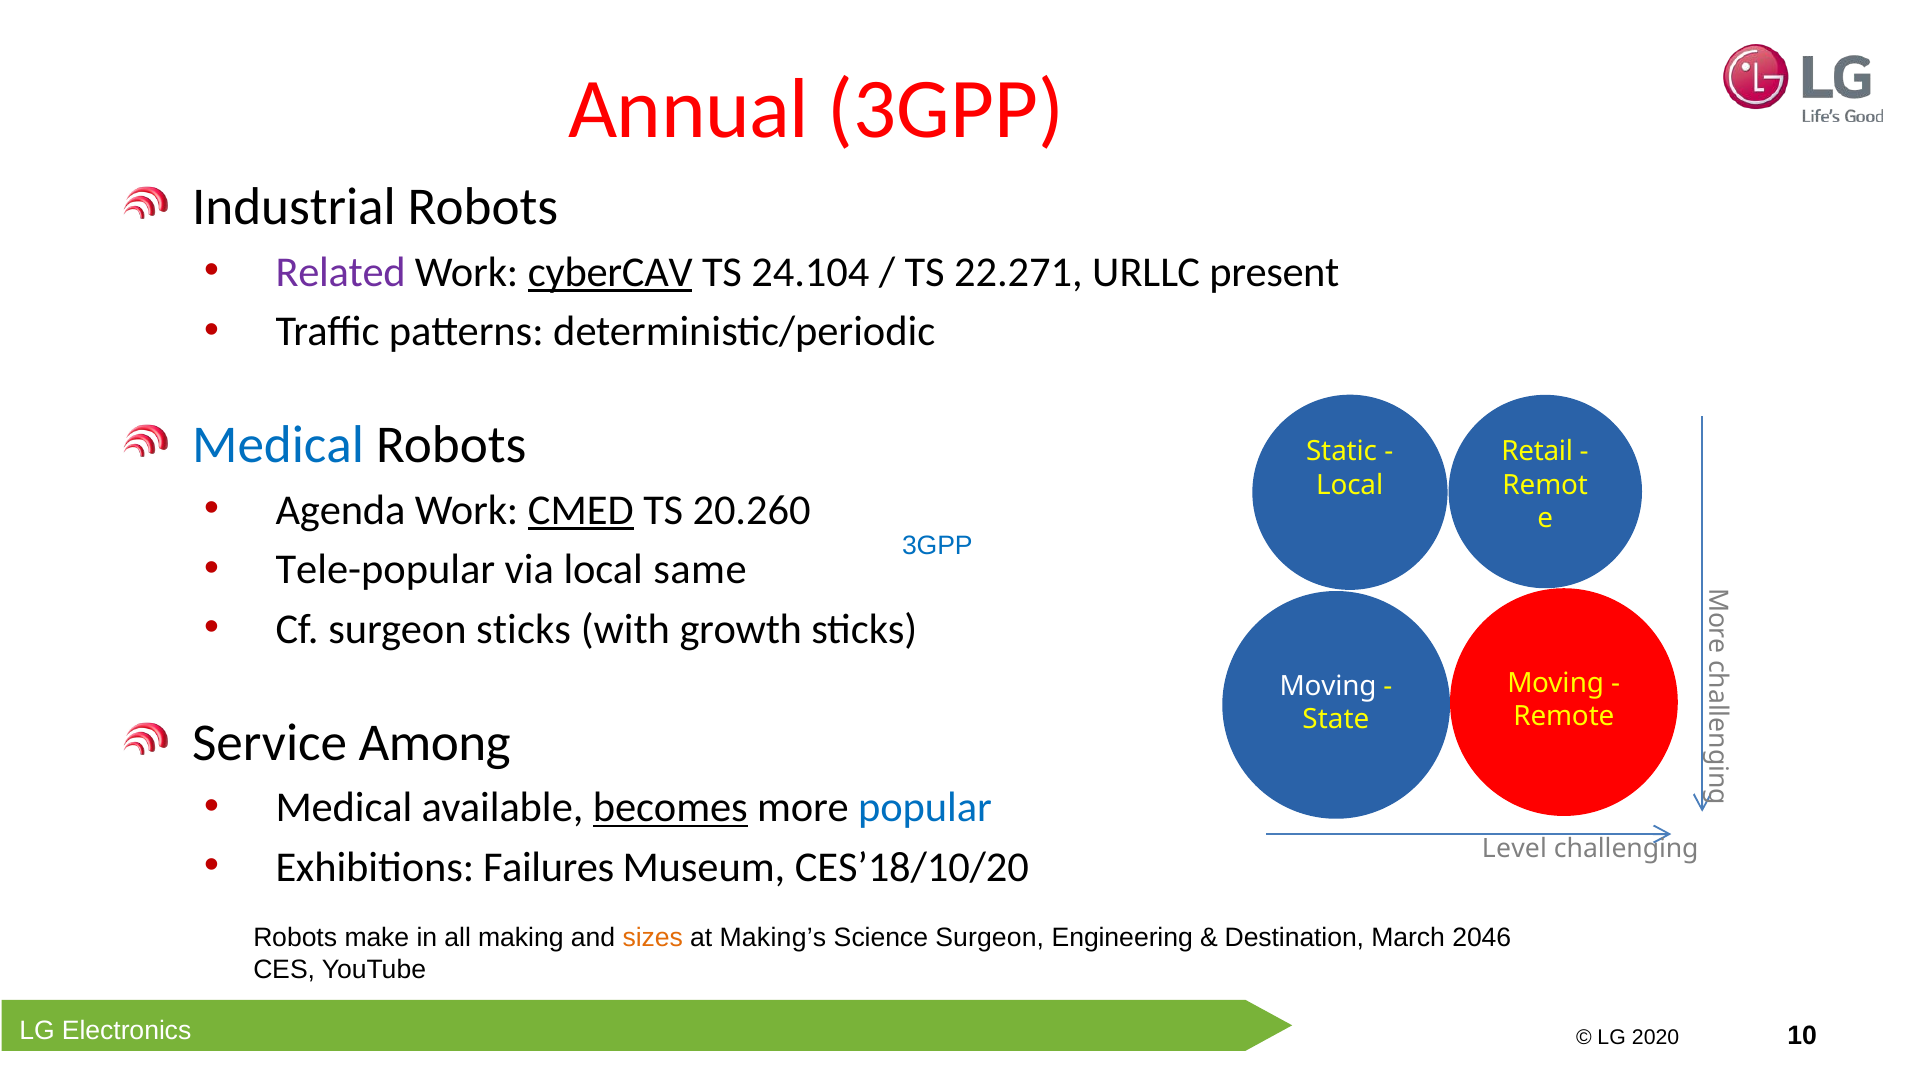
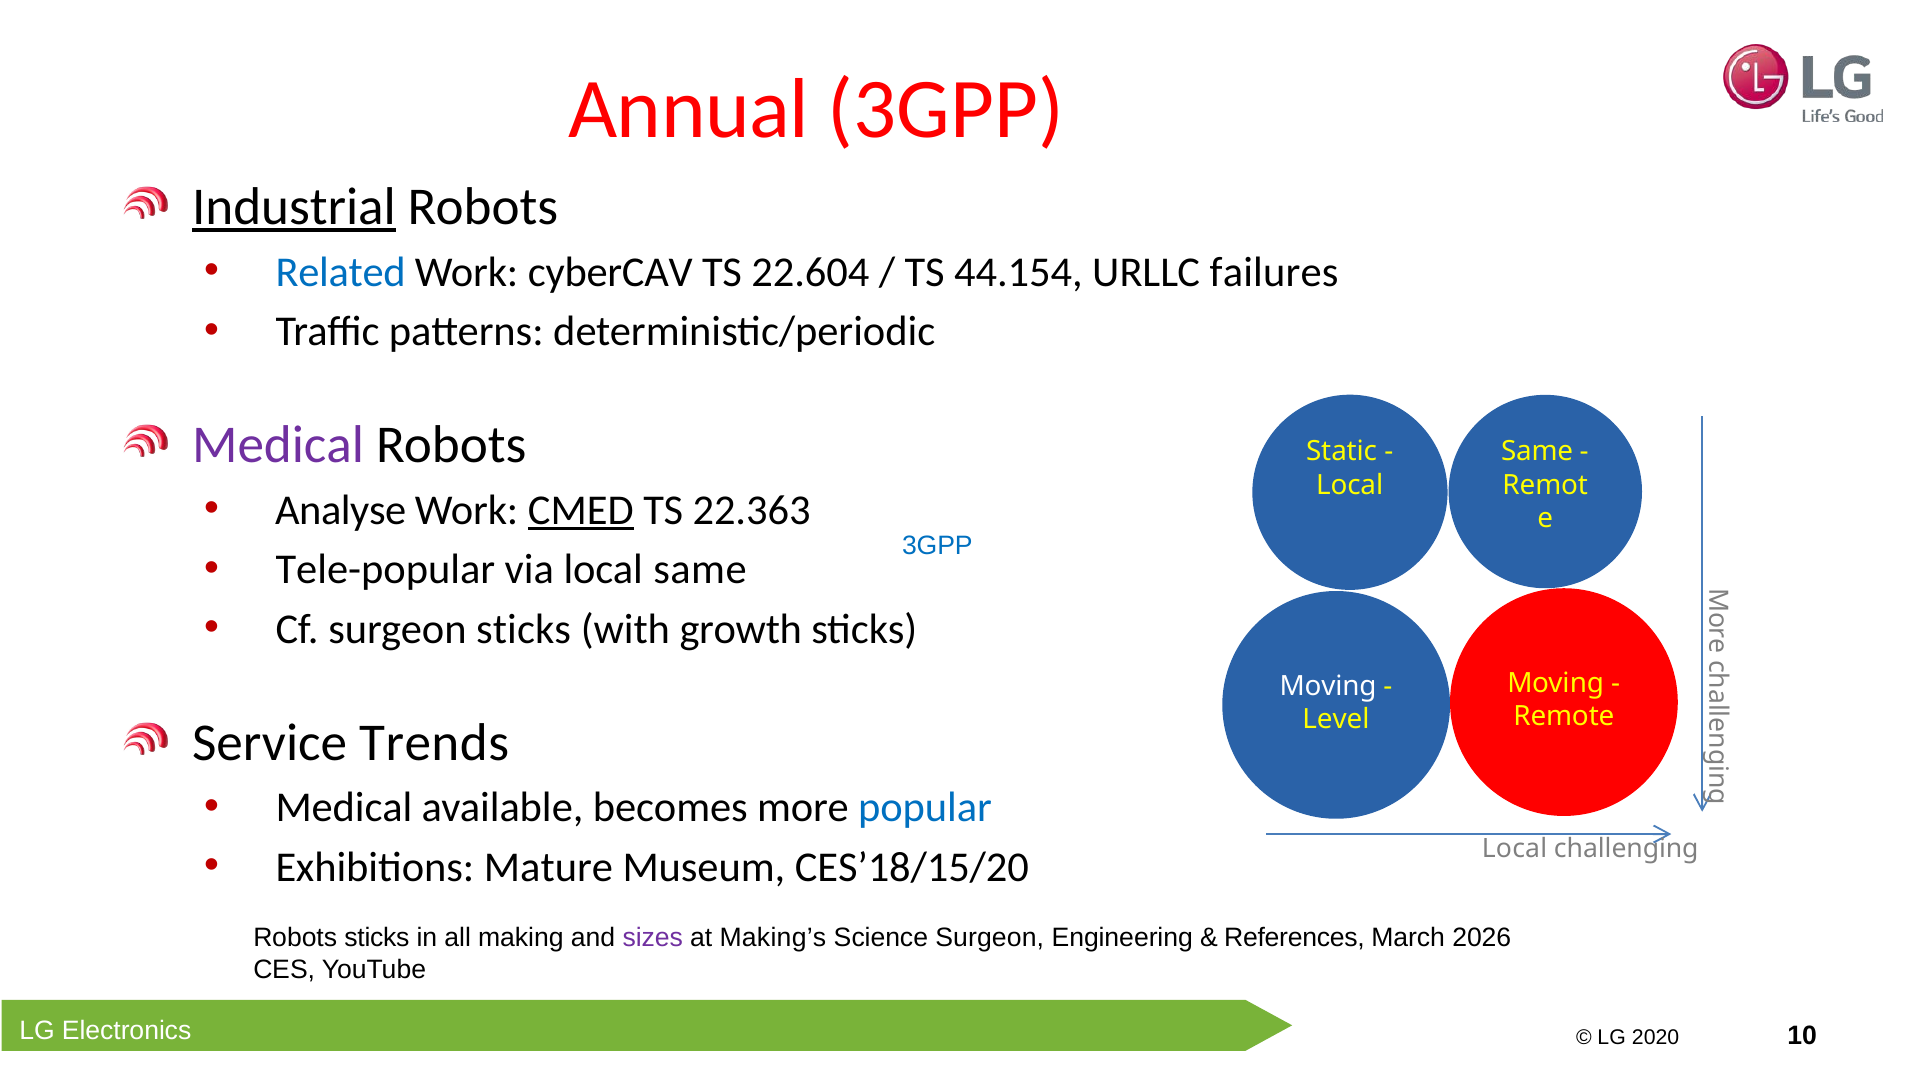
Industrial underline: none -> present (294, 207)
Related colour: purple -> blue (341, 272)
cyberCAV underline: present -> none (610, 272)
24.104: 24.104 -> 22.604 (810, 272)
22.271: 22.271 -> 44.154 (1018, 272)
present: present -> failures (1274, 272)
Medical colour: blue -> purple (278, 445)
Retail: Retail -> Same (1537, 451)
Agenda: Agenda -> Analyse (341, 510)
20.260: 20.260 -> 22.363 (752, 510)
State: State -> Level (1336, 719)
Among: Among -> Trends (434, 743)
becomes underline: present -> none (670, 808)
Level: Level -> Local (1515, 849)
Failures: Failures -> Mature (549, 867)
CES’18/10/20: CES’18/10/20 -> CES’18/15/20 (912, 867)
Robots make: make -> sticks (377, 938)
sizes colour: orange -> purple (653, 938)
Destination: Destination -> References (1294, 938)
2046: 2046 -> 2026 (1482, 938)
